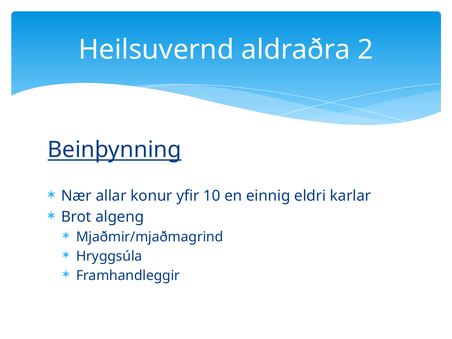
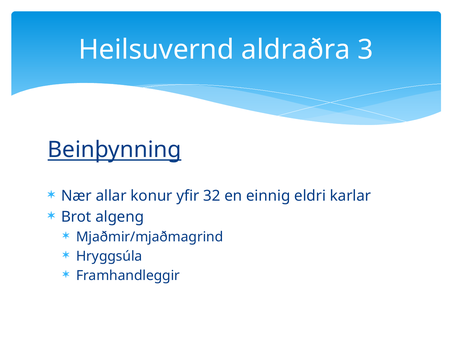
2: 2 -> 3 (365, 50)
10: 10 -> 32 (212, 196)
